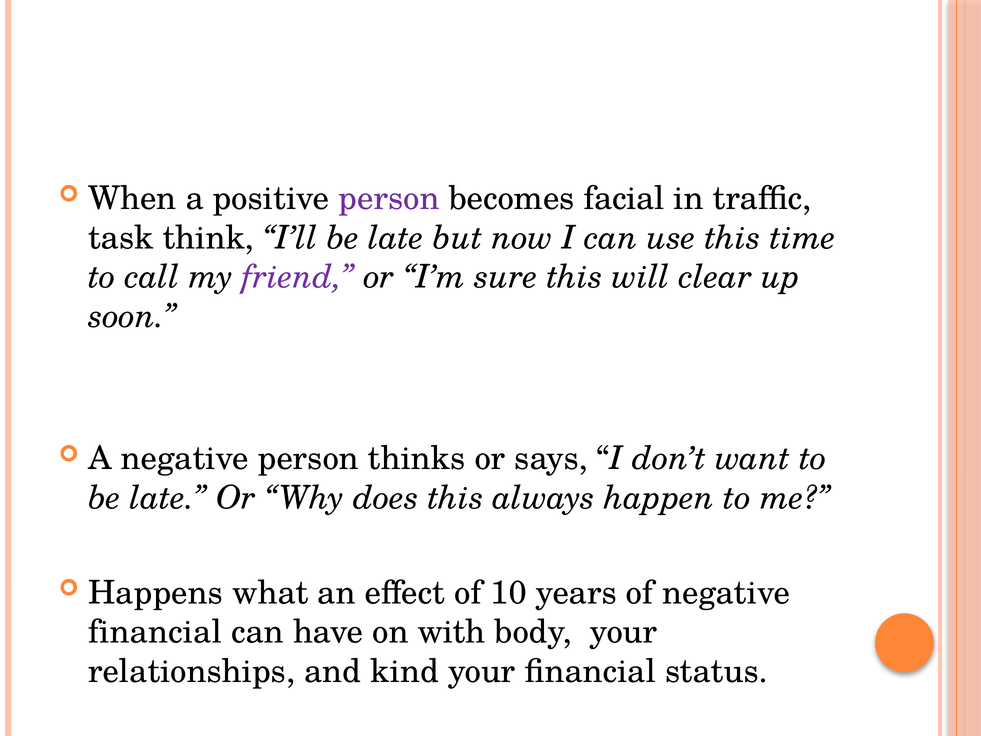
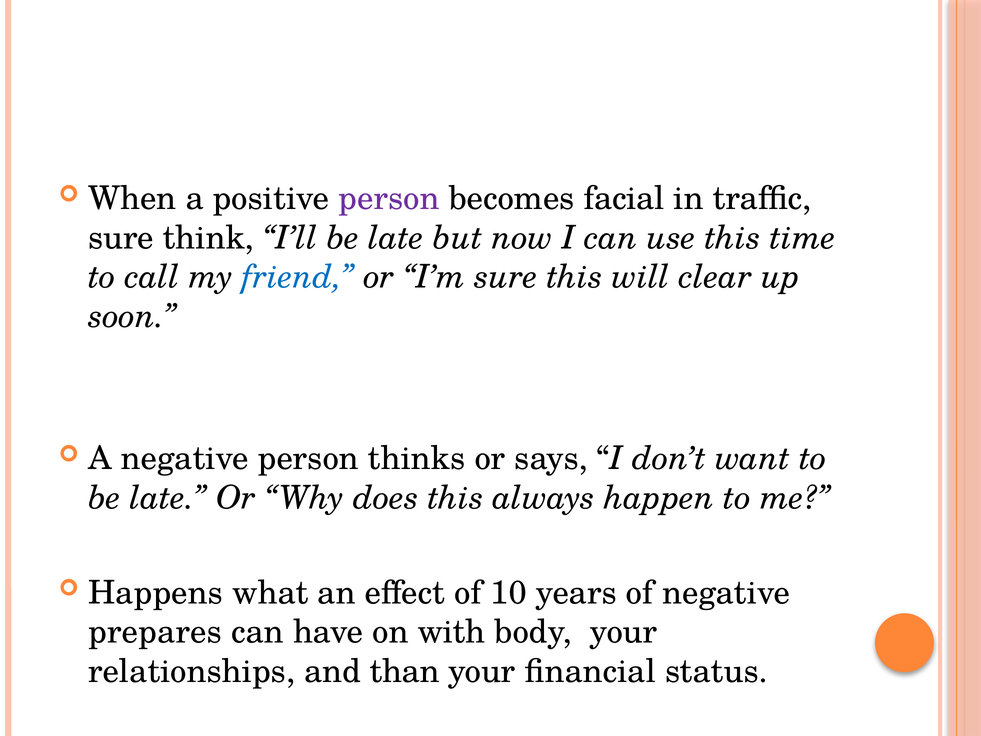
task: task -> sure (121, 238)
friend colour: purple -> blue (298, 277)
financial: financial -> prepares (155, 632)
kind: kind -> than (405, 671)
